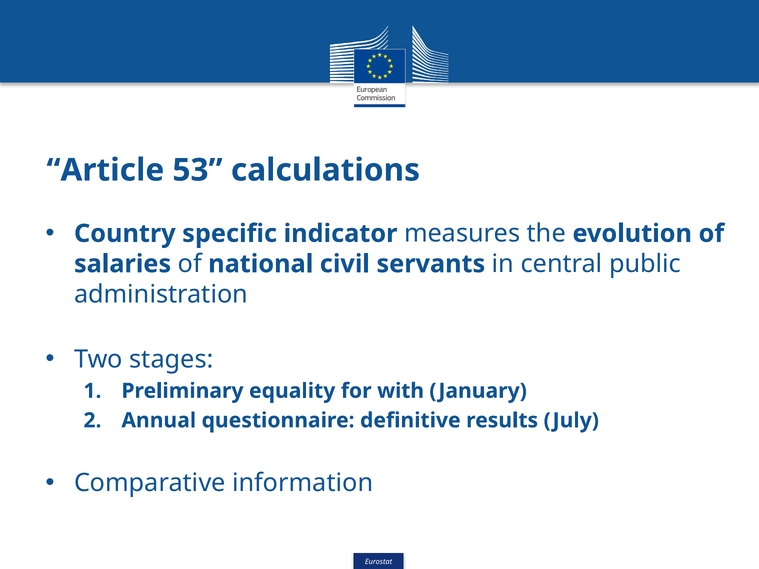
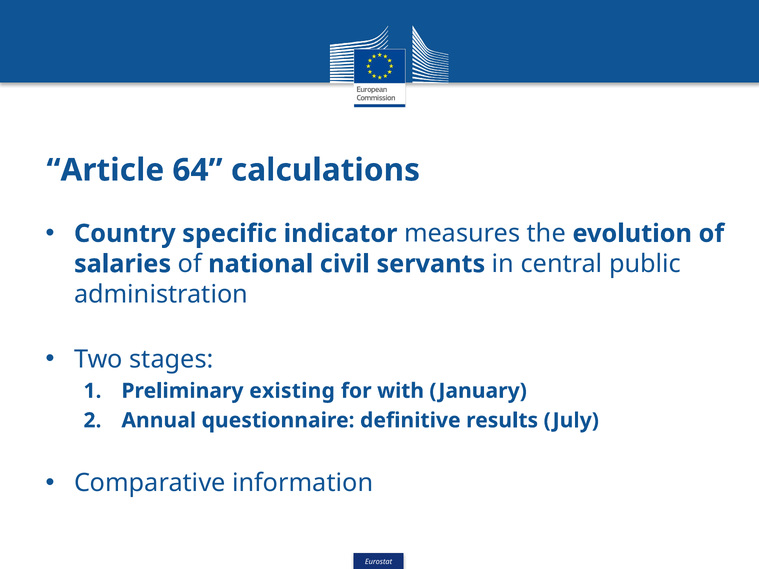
53: 53 -> 64 (198, 170)
equality: equality -> existing (292, 391)
